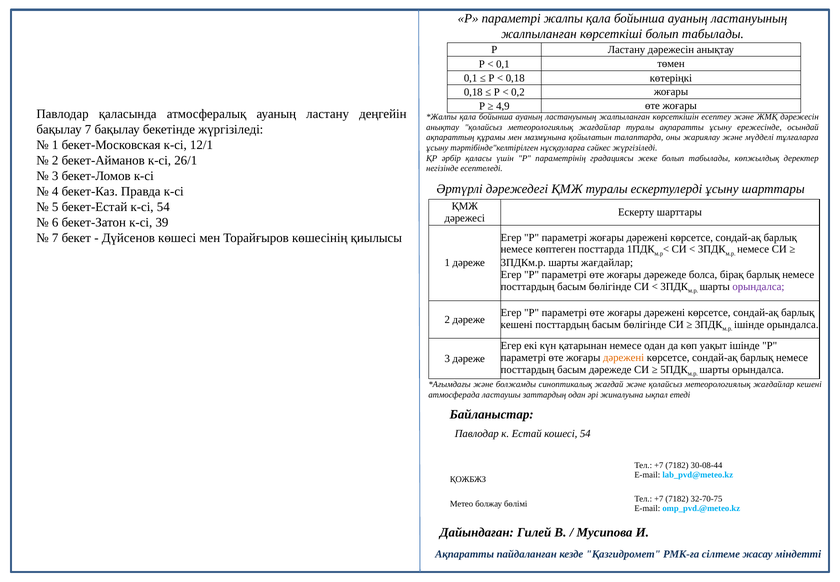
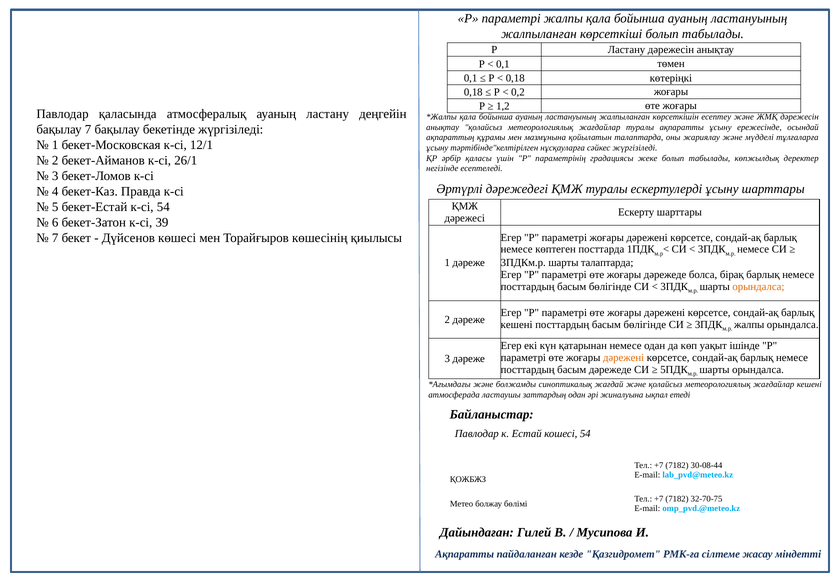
4,9: 4,9 -> 1,2 (503, 106)
шарты жағдайлар: жағдайлар -> талаптарда (607, 263)
орындалса colour: purple -> orange (758, 286)
ішінде: ішінде -> жалпы (749, 324)
